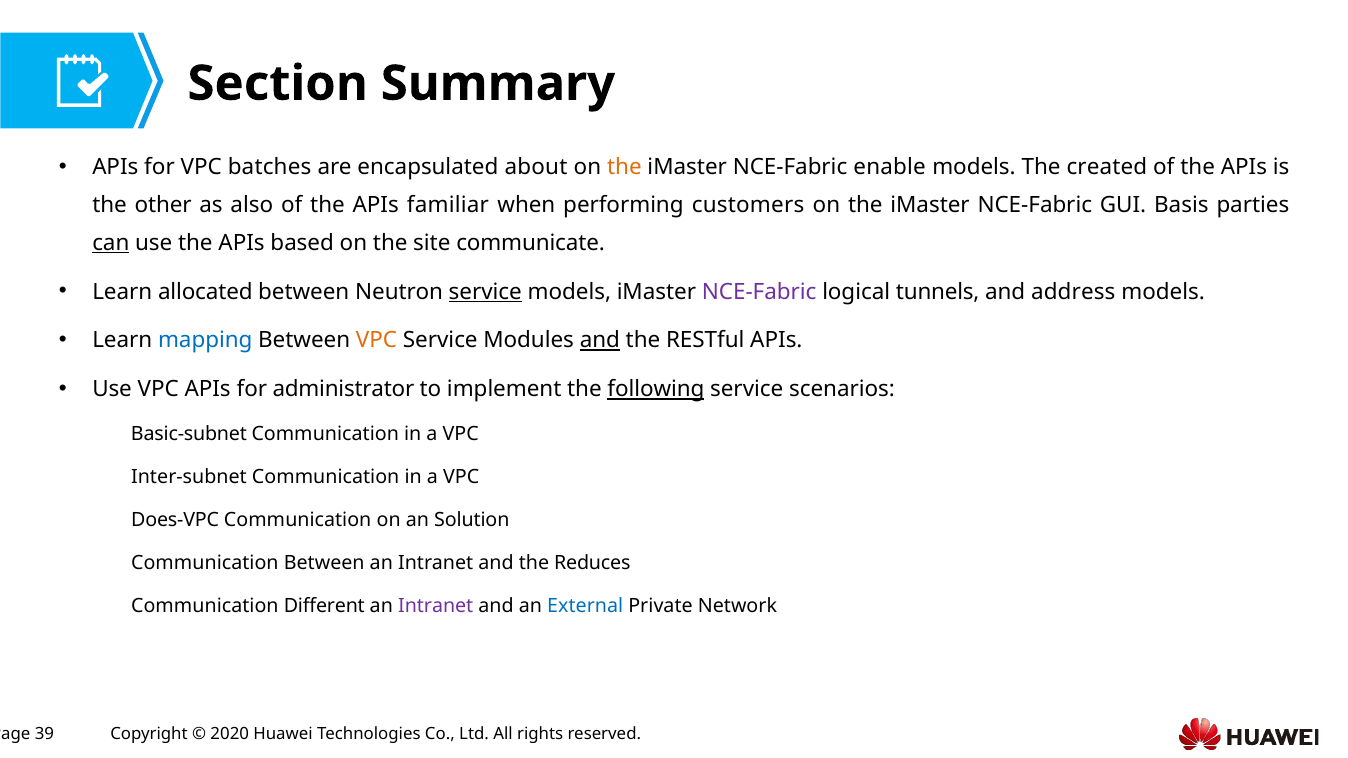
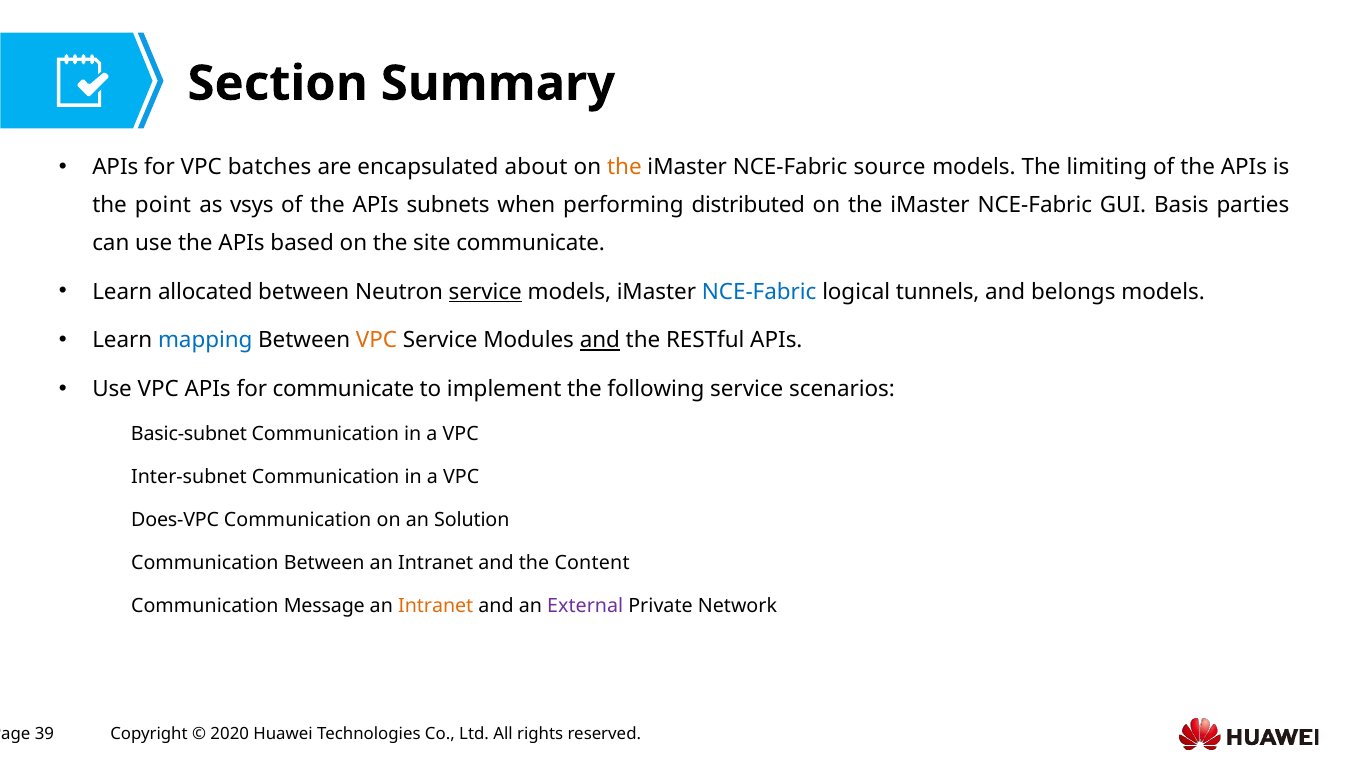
enable: enable -> source (890, 168)
created: created -> limiting (1107, 168)
other: other -> point (163, 205)
also: also -> vsys (252, 205)
familiar: familiar -> subnets (448, 205)
customers: customers -> distributed (748, 205)
can underline: present -> none (111, 243)
NCE-Fabric colour: purple -> blue (759, 292)
address: address -> belongs (1073, 292)
for administrator: administrator -> communicate (343, 389)
following underline: present -> none (656, 389)
Reduces: Reduces -> Content (592, 563)
Different: Different -> Message (324, 607)
Intranet colour: purple -> orange (436, 607)
External colour: blue -> purple (585, 607)
